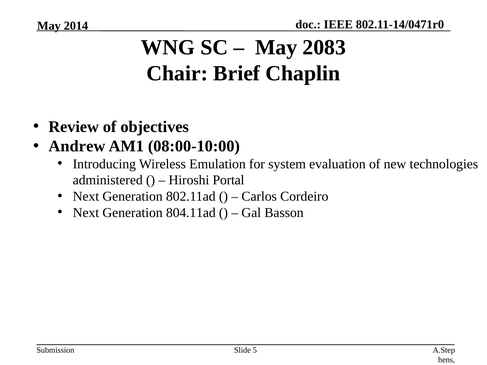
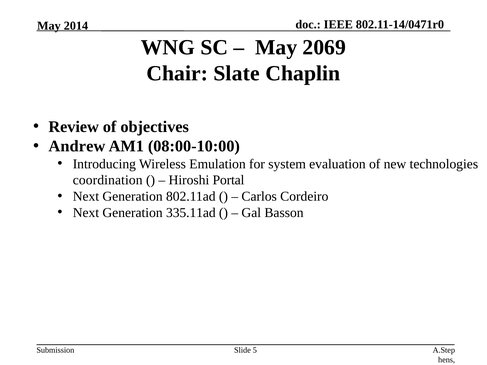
2083: 2083 -> 2069 (324, 47)
Brief: Brief -> Slate (237, 73)
administered: administered -> coordination (108, 180)
804.11ad: 804.11ad -> 335.11ad (191, 213)
